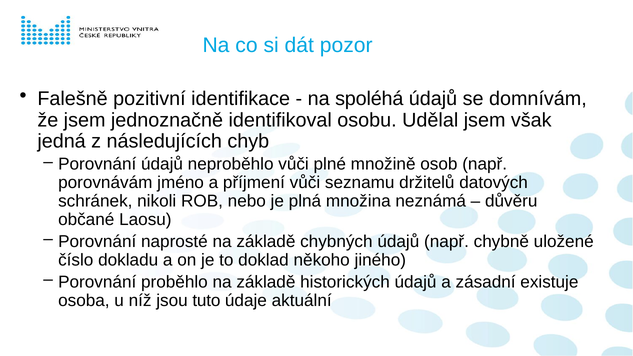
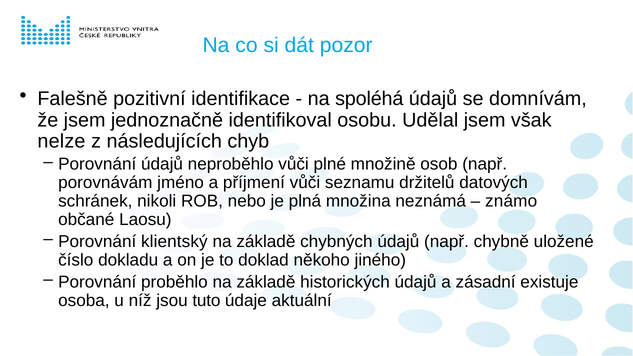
jedná: jedná -> nelze (61, 141)
důvěru: důvěru -> známo (511, 201)
naprosté: naprosté -> klientský (174, 242)
